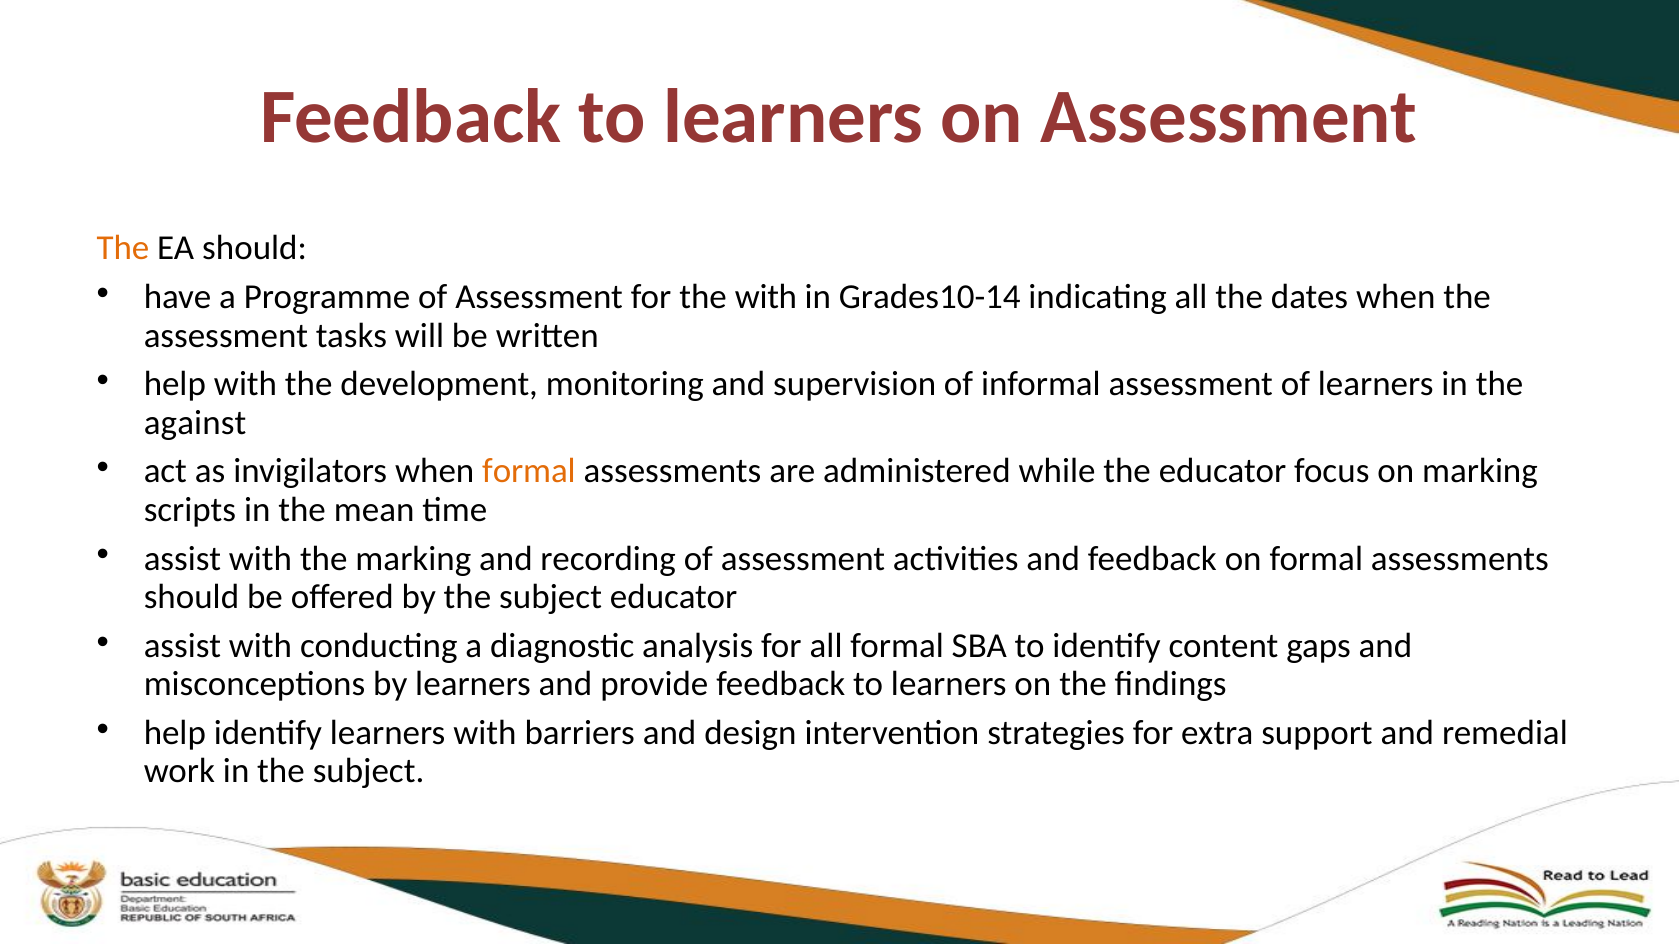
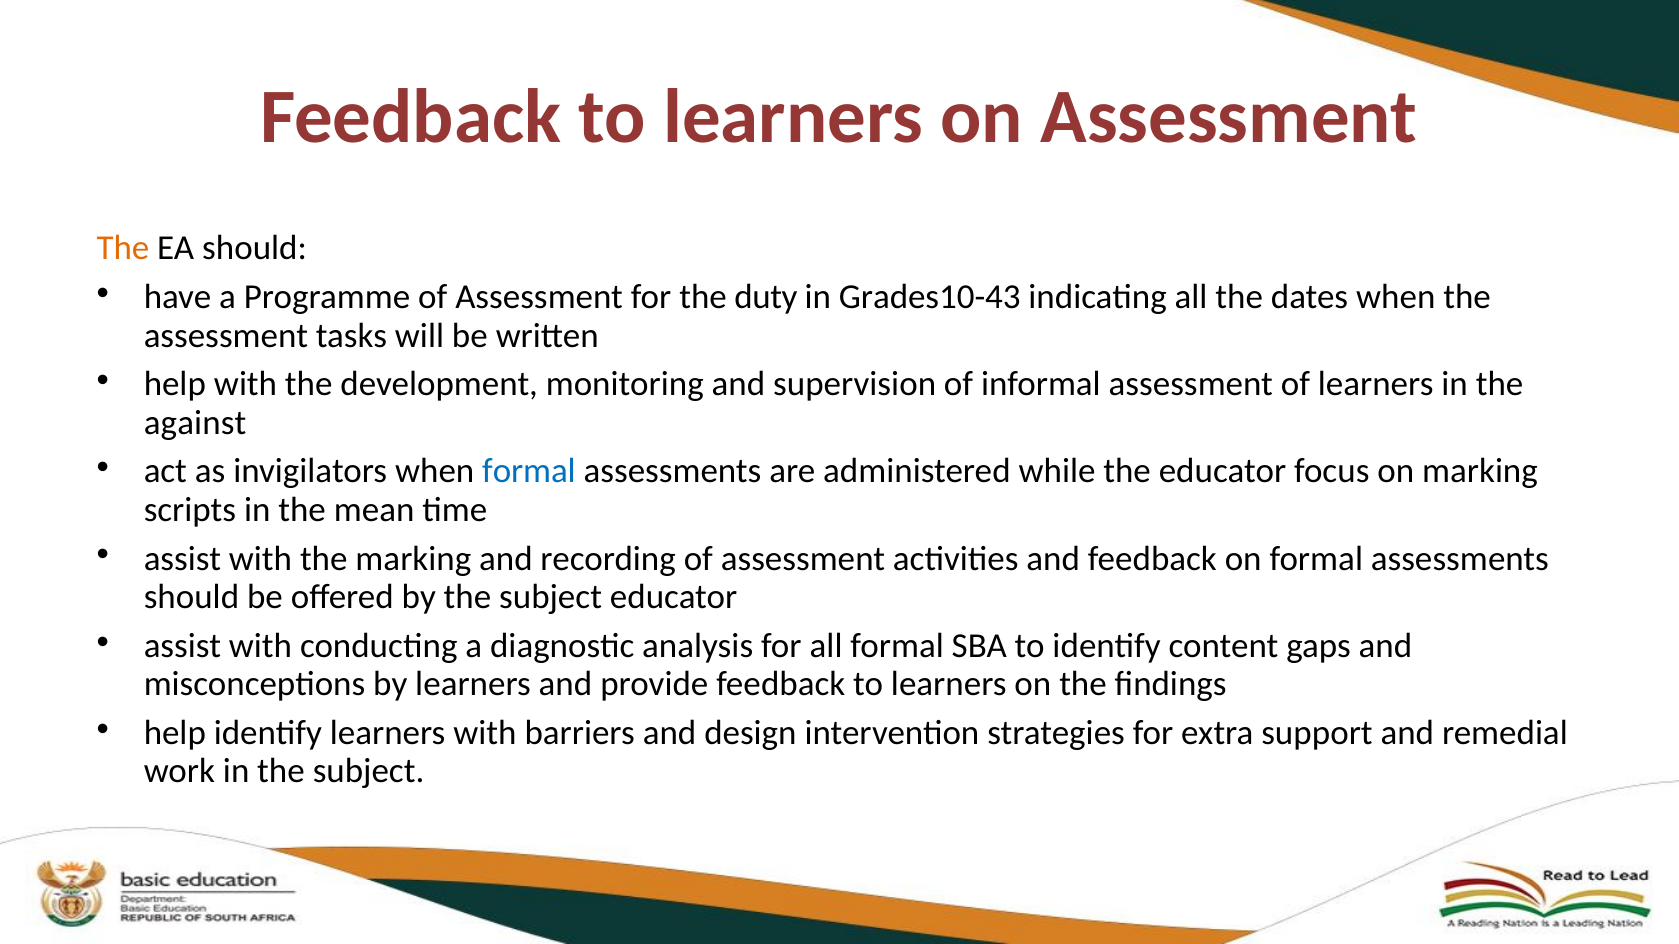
the with: with -> duty (766, 297)
Grades10-14: Grades10-14 -> Grades10-43 (930, 297)
formal colour: orange -> blue (529, 472)
